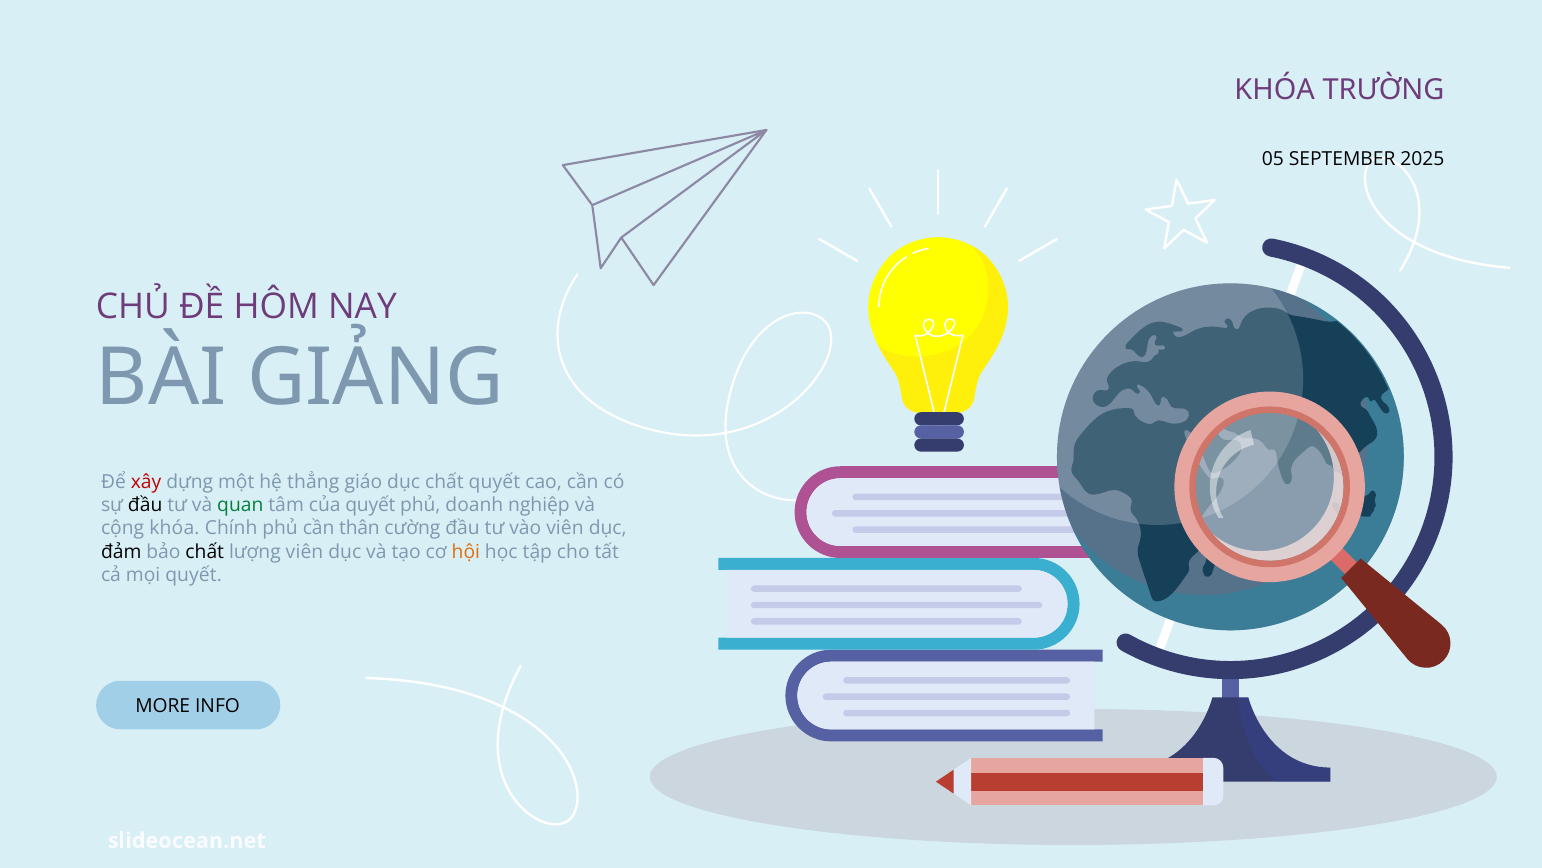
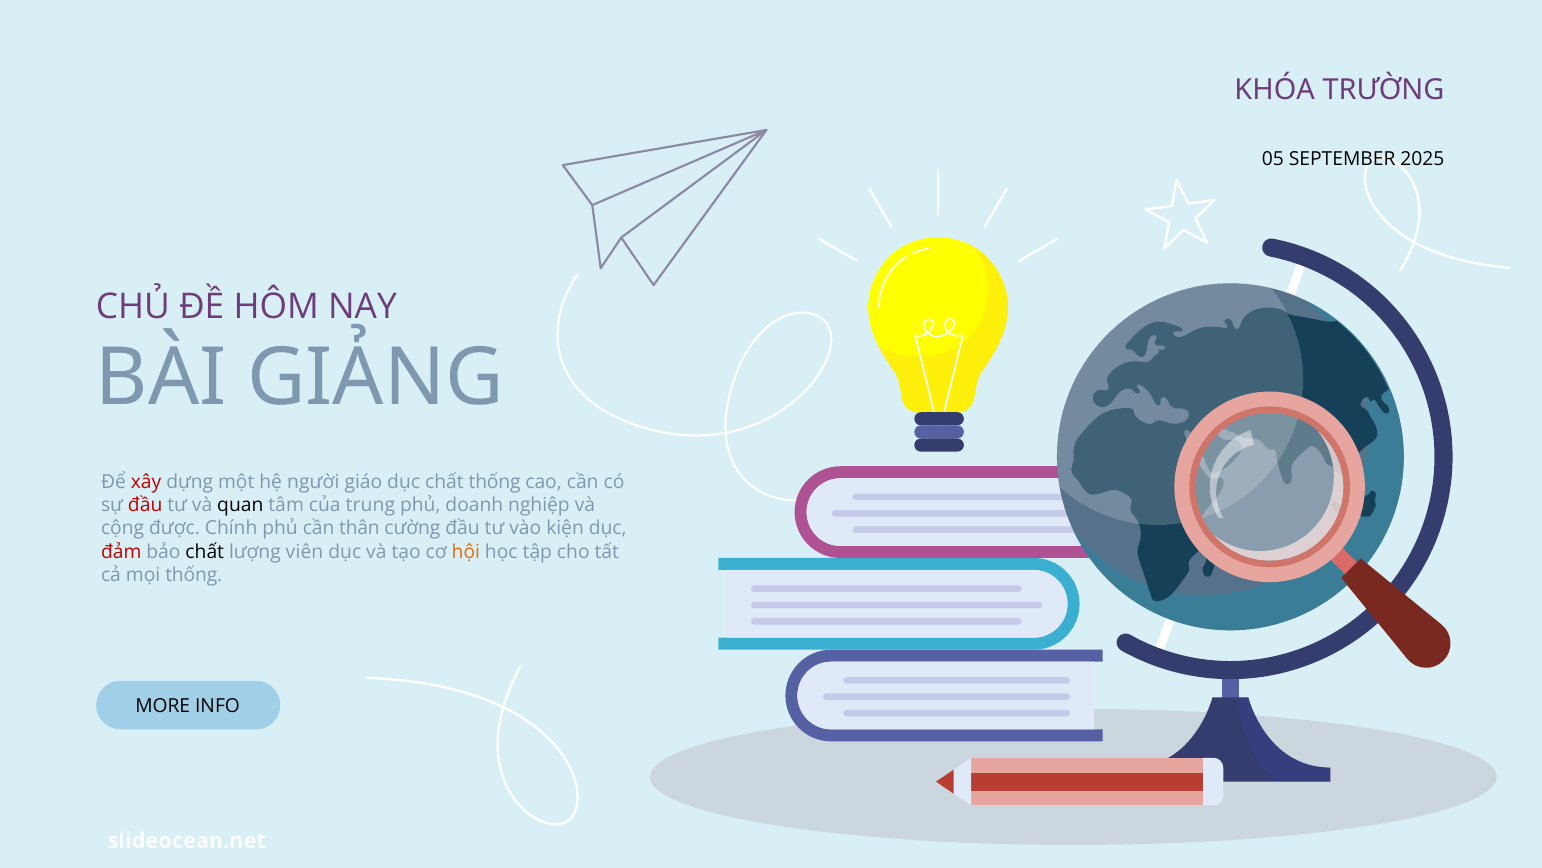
thẳng: thẳng -> người (313, 482)
chất quyết: quyết -> thống (495, 482)
đầu colour: black -> red (145, 505)
quan colour: green -> black (240, 505)
của quyết: quyết -> trung (370, 505)
cộng khóa: khóa -> được (175, 528)
vào viên: viên -> kiện (565, 528)
đảm colour: black -> red (121, 551)
mọi quyết: quyết -> thống (194, 575)
